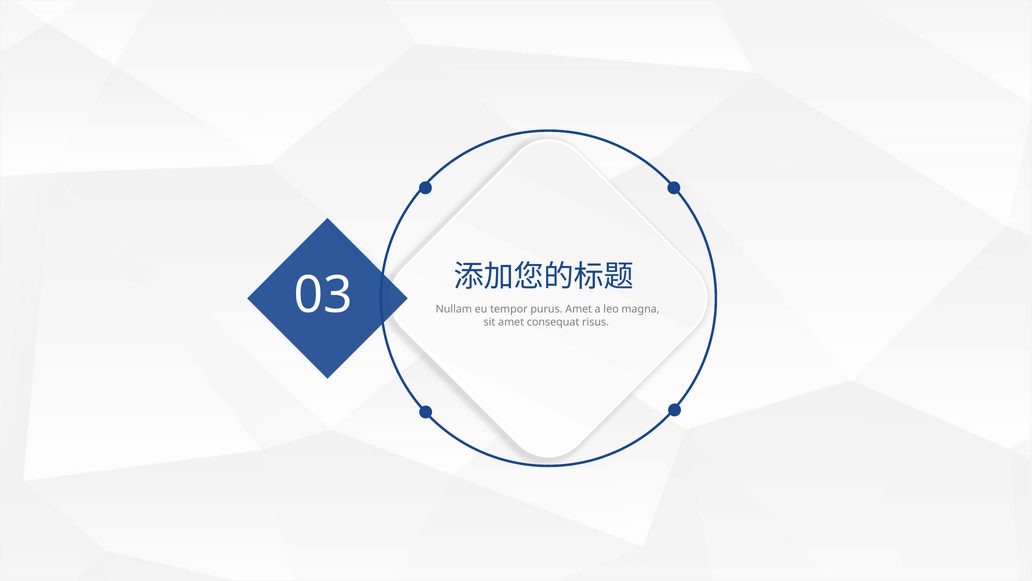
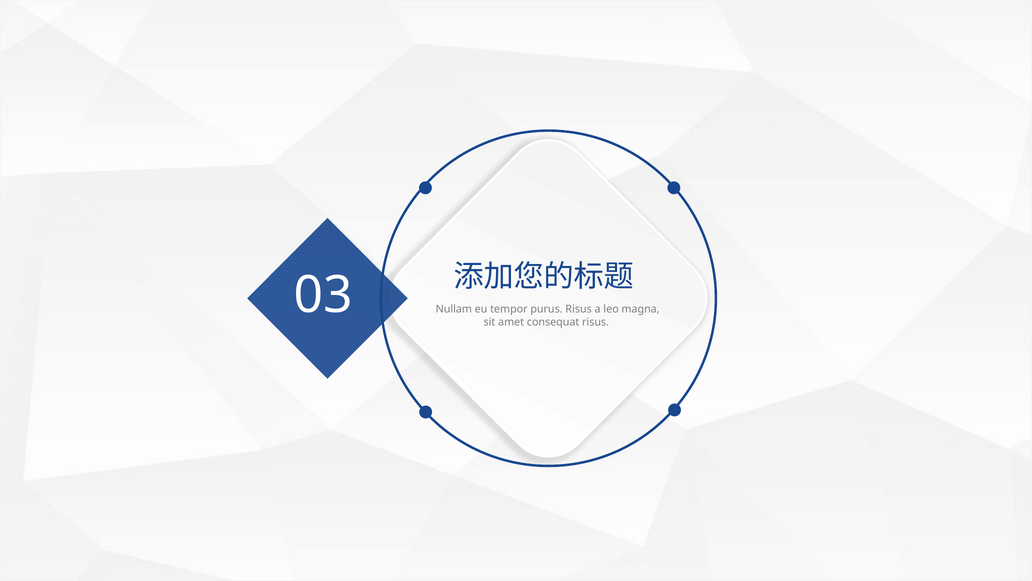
purus Amet: Amet -> Risus (579, 309)
